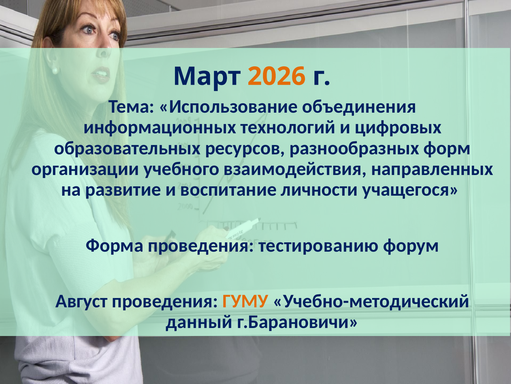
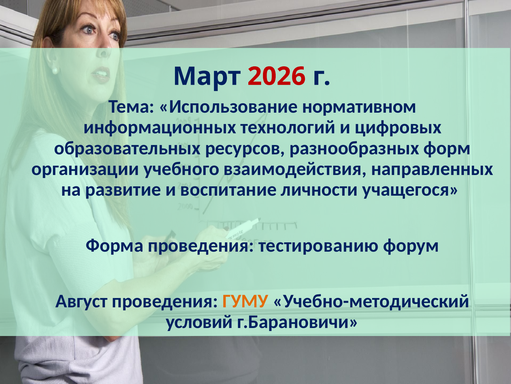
2026 colour: orange -> red (277, 76)
объединения: объединения -> нормативном (359, 106)
данный: данный -> условий (199, 321)
